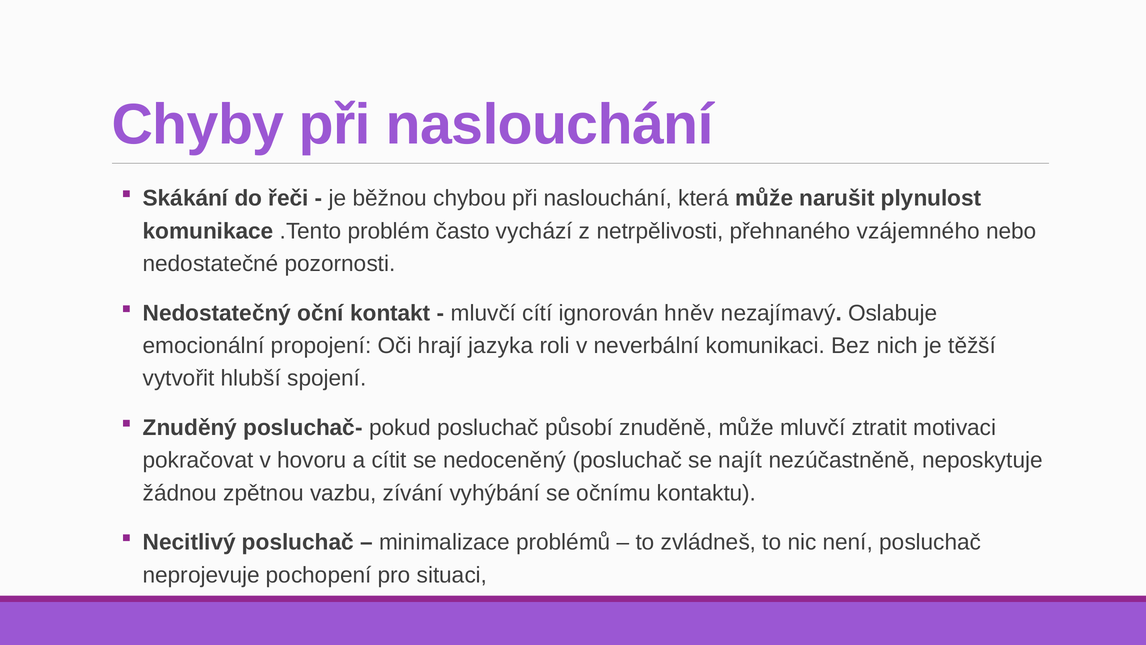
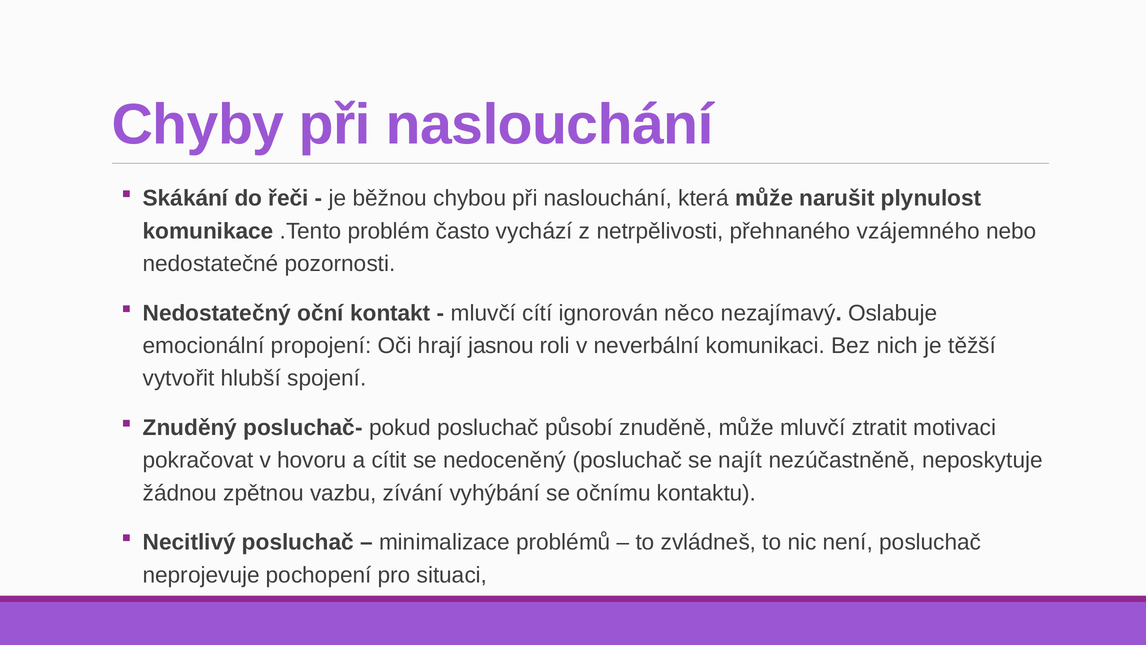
hněv: hněv -> něco (689, 313)
jazyka: jazyka -> jasnou (501, 346)
